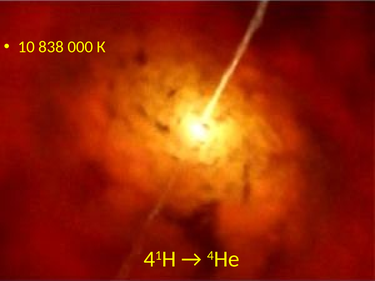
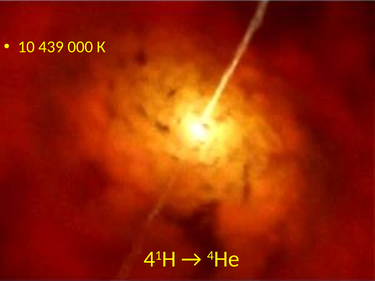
838: 838 -> 439 (51, 47)
